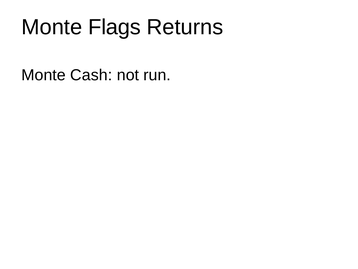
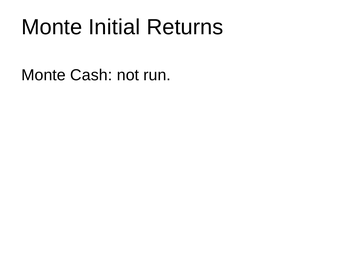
Flags: Flags -> Initial (114, 27)
